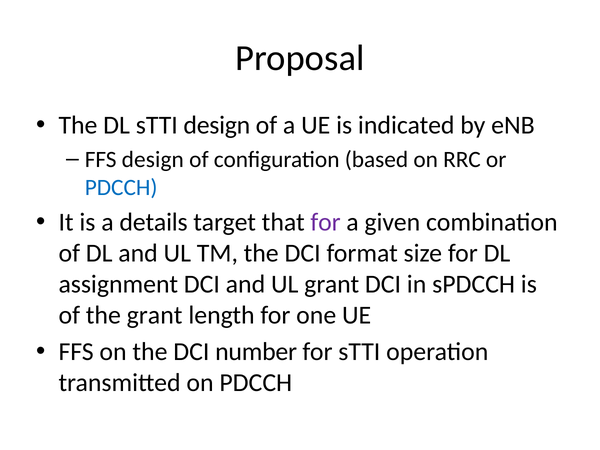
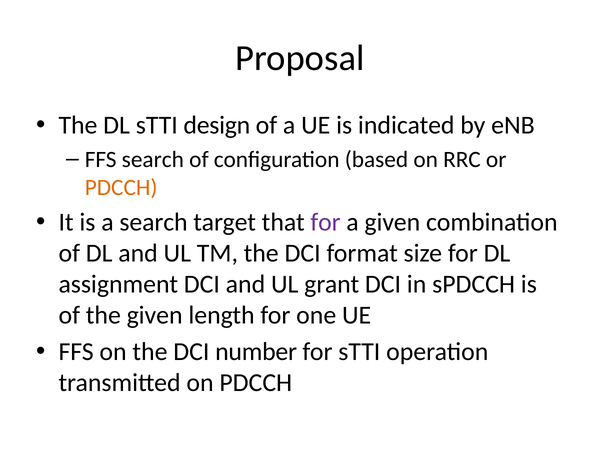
FFS design: design -> search (153, 159)
PDCCH colour: blue -> orange (121, 187)
a details: details -> search (154, 222)
the grant: grant -> given (155, 315)
